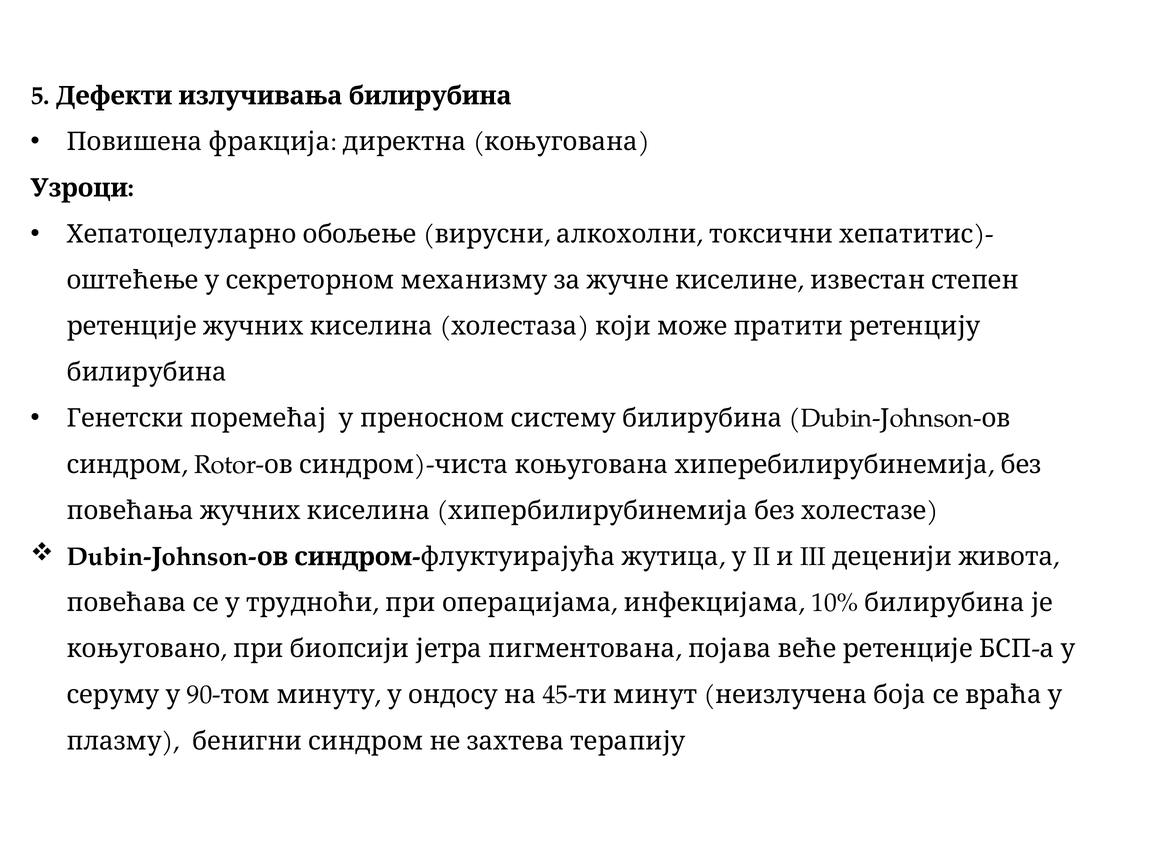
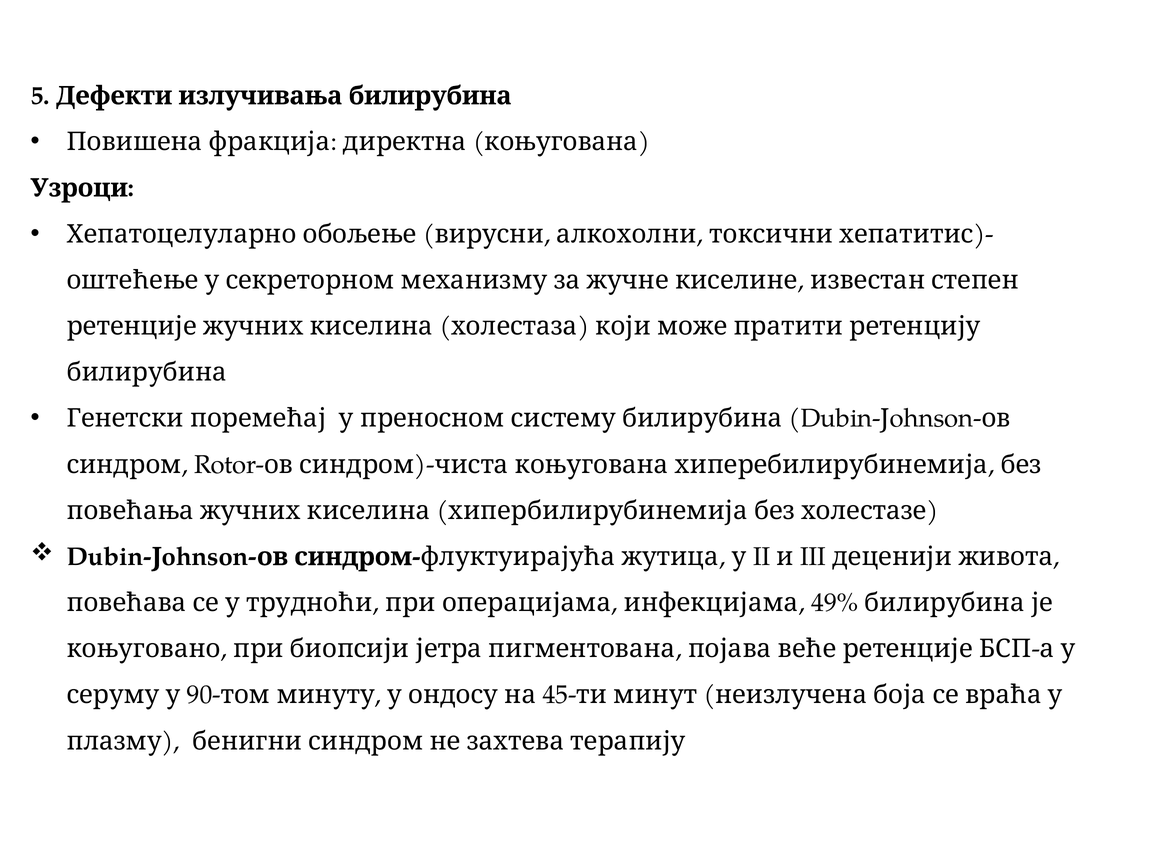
10%: 10% -> 49% (835, 603)
